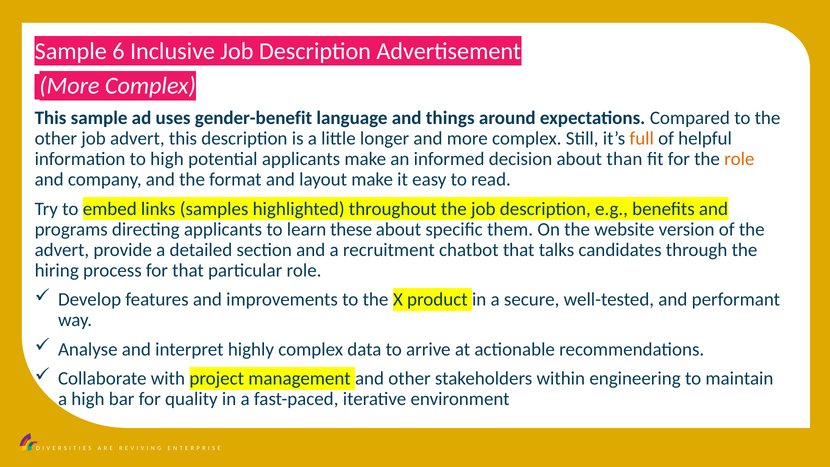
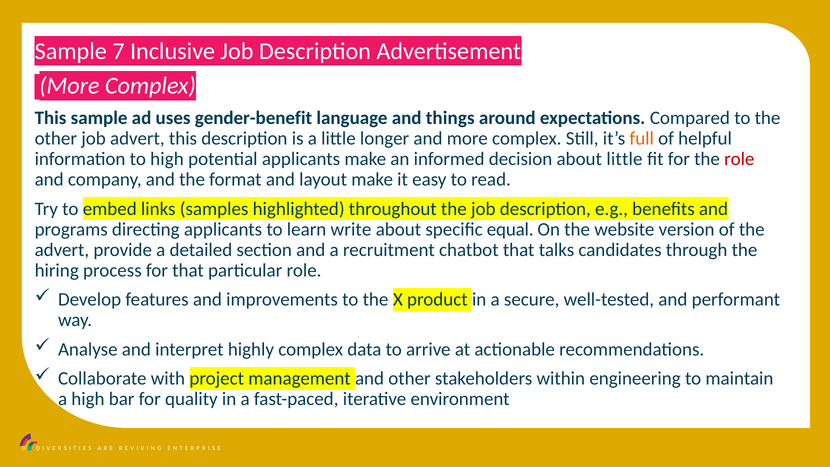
6: 6 -> 7 (118, 51)
about than: than -> little (624, 159)
role colour: orange -> red (739, 159)
these: these -> write (351, 229)
them: them -> equal (510, 229)
